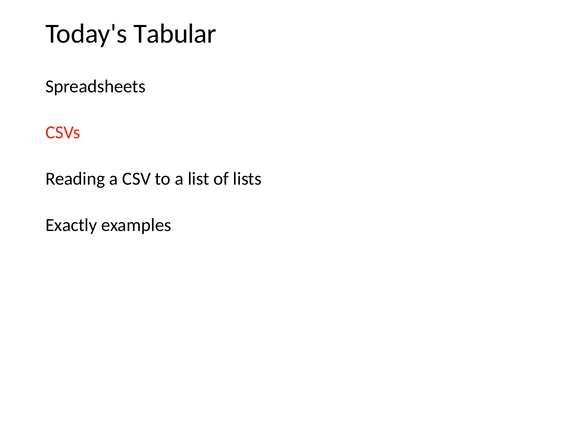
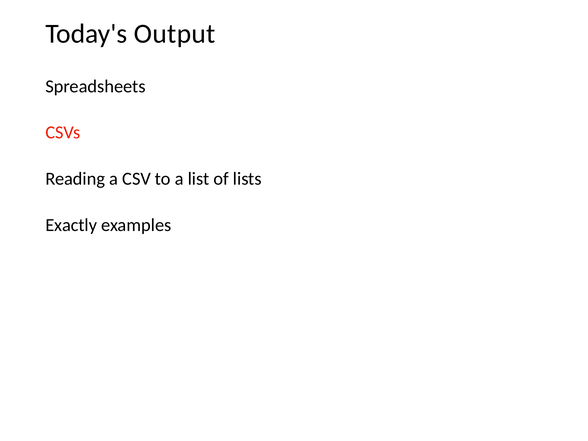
Tabular: Tabular -> Output (175, 34)
